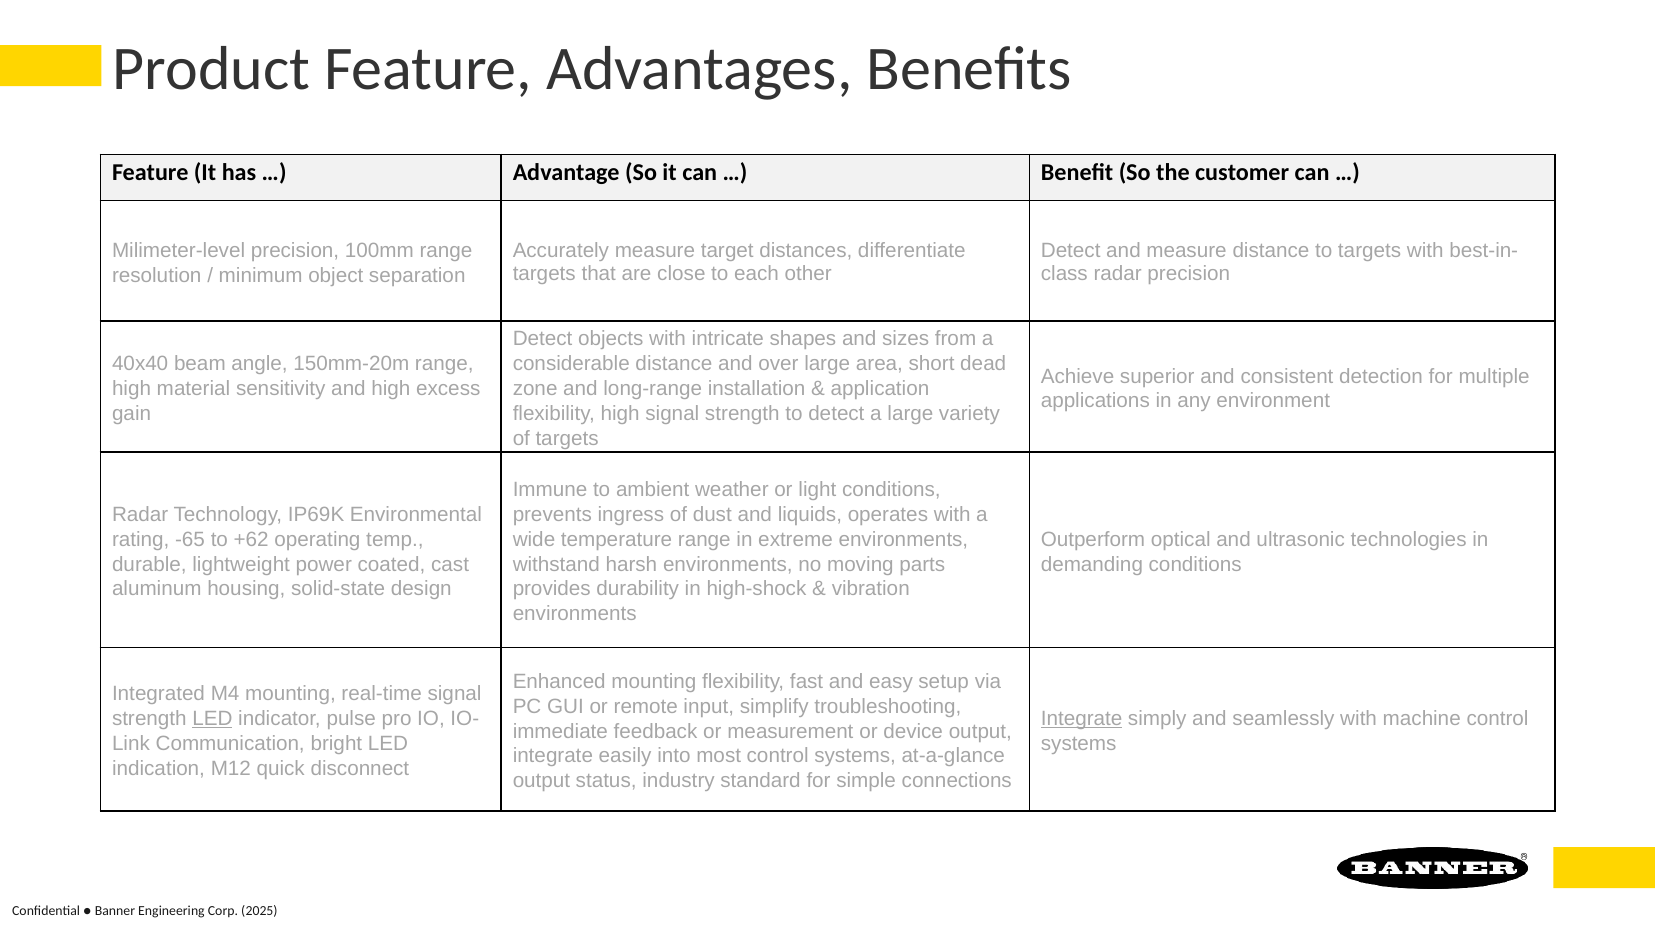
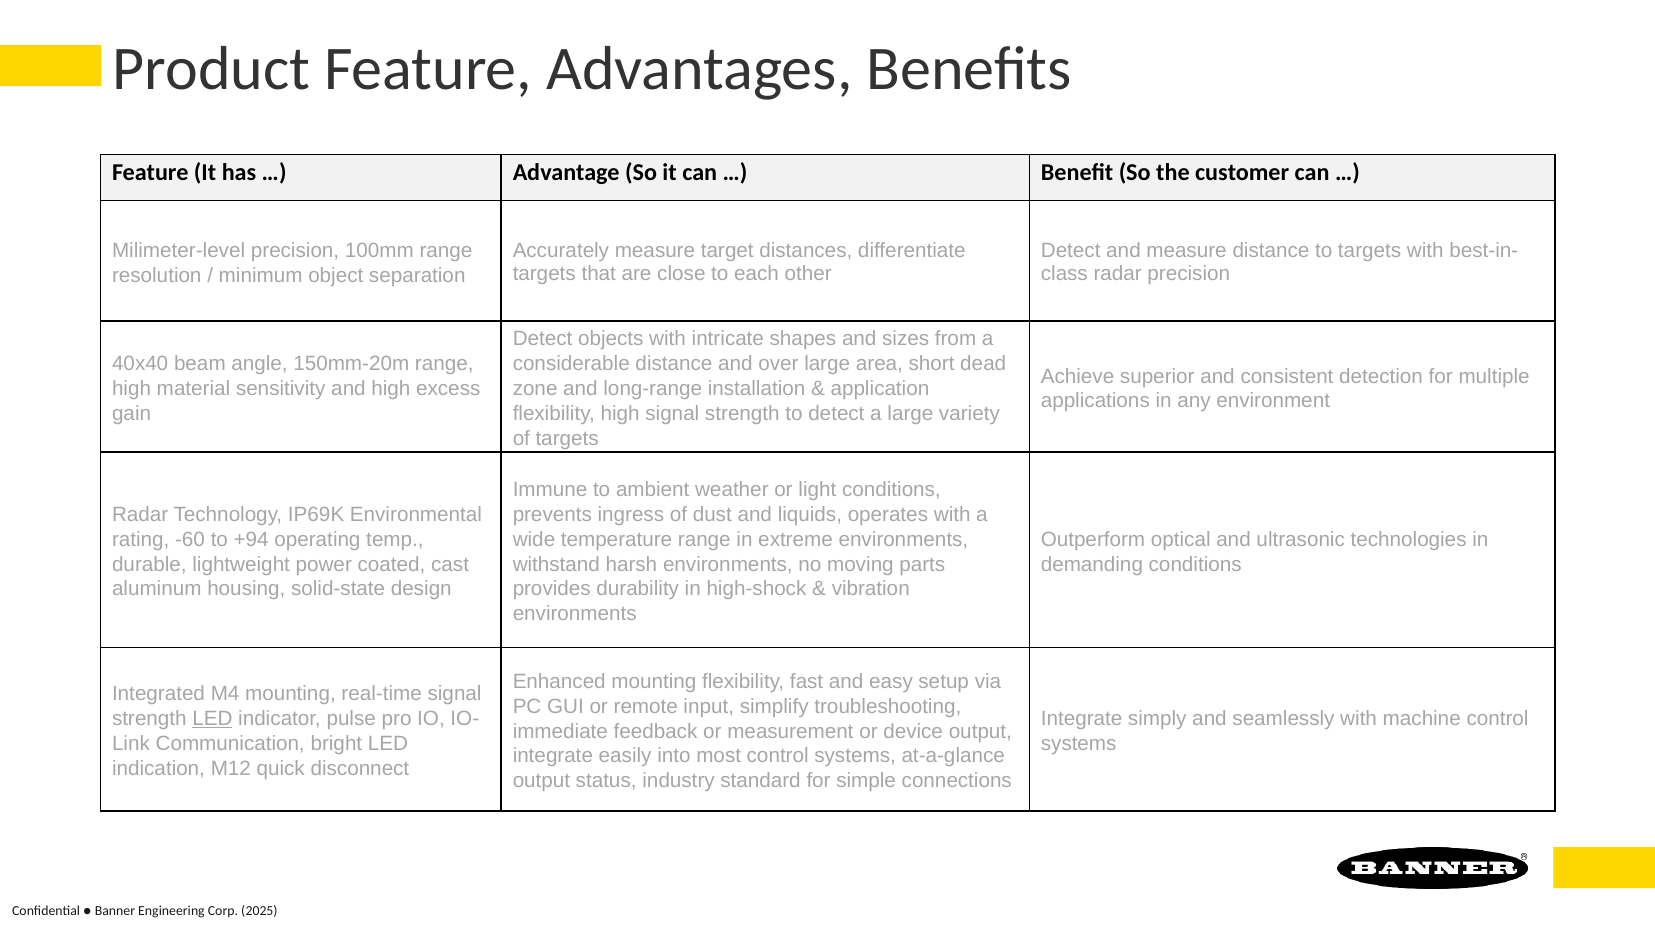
-65: -65 -> -60 (190, 539)
+62: +62 -> +94 (251, 539)
Integrate underline: present -> none (1082, 719)
